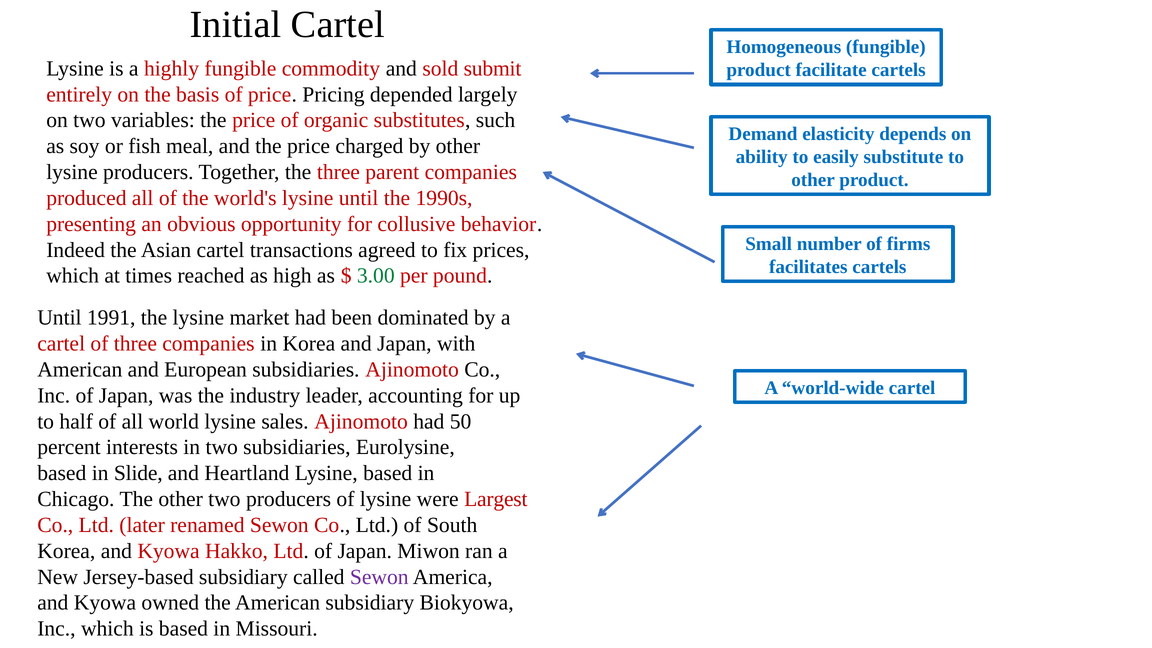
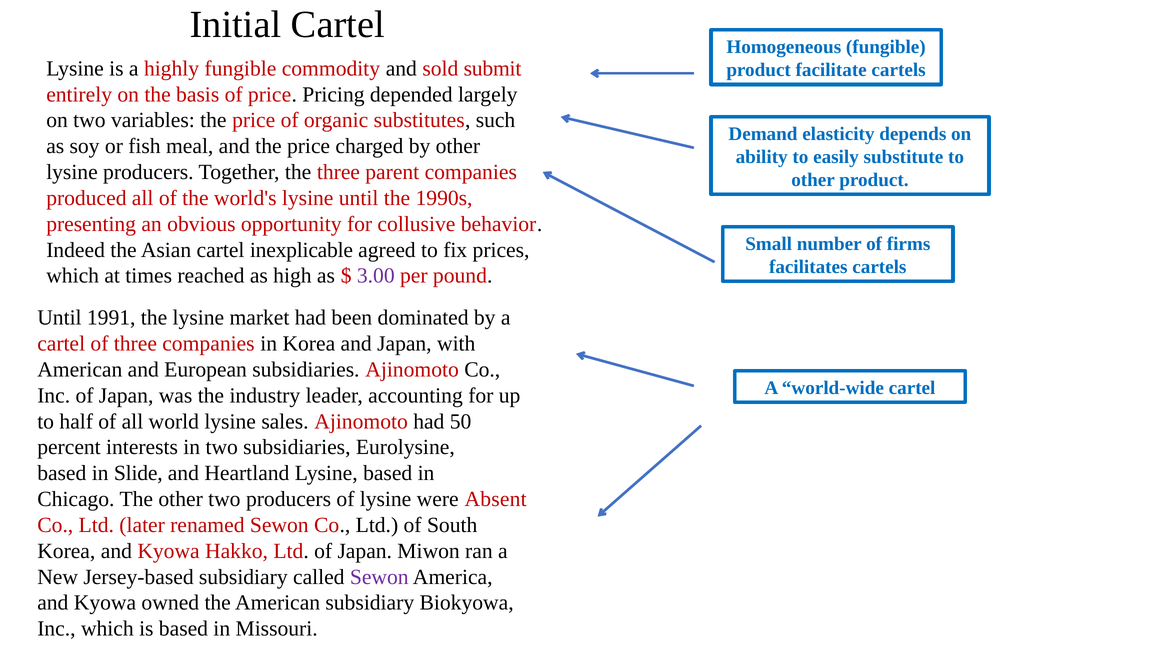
transactions: transactions -> inexplicable (301, 250)
3.00 colour: green -> purple (376, 276)
Largest: Largest -> Absent (496, 499)
